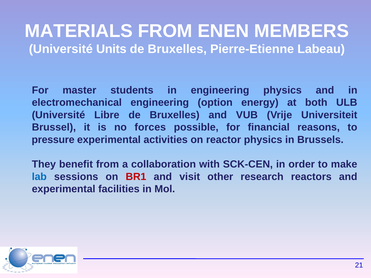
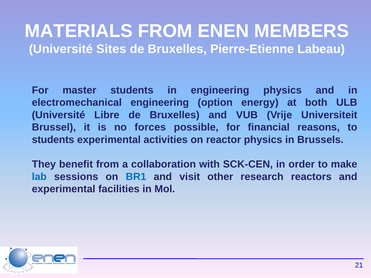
Units: Units -> Sites (111, 49)
pressure: pressure -> students (53, 140)
BR1 colour: red -> blue (136, 177)
